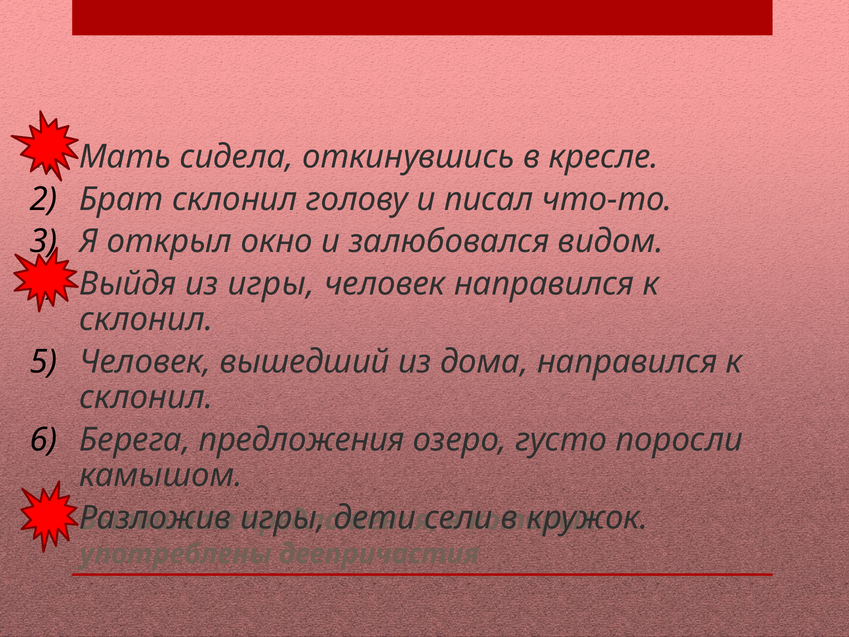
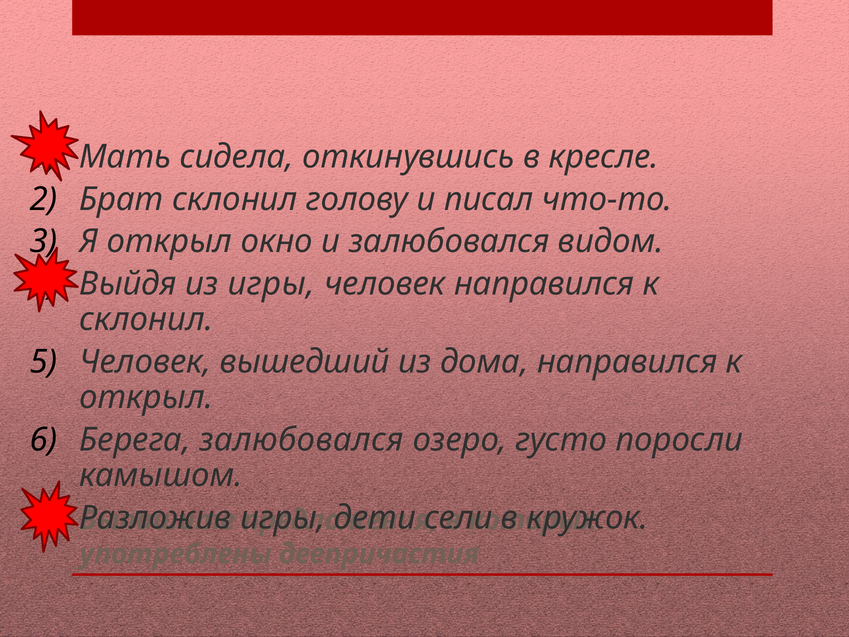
склонил: склонил -> открыл (146, 397)
Берега предложения: предложения -> залюбовался (301, 440)
